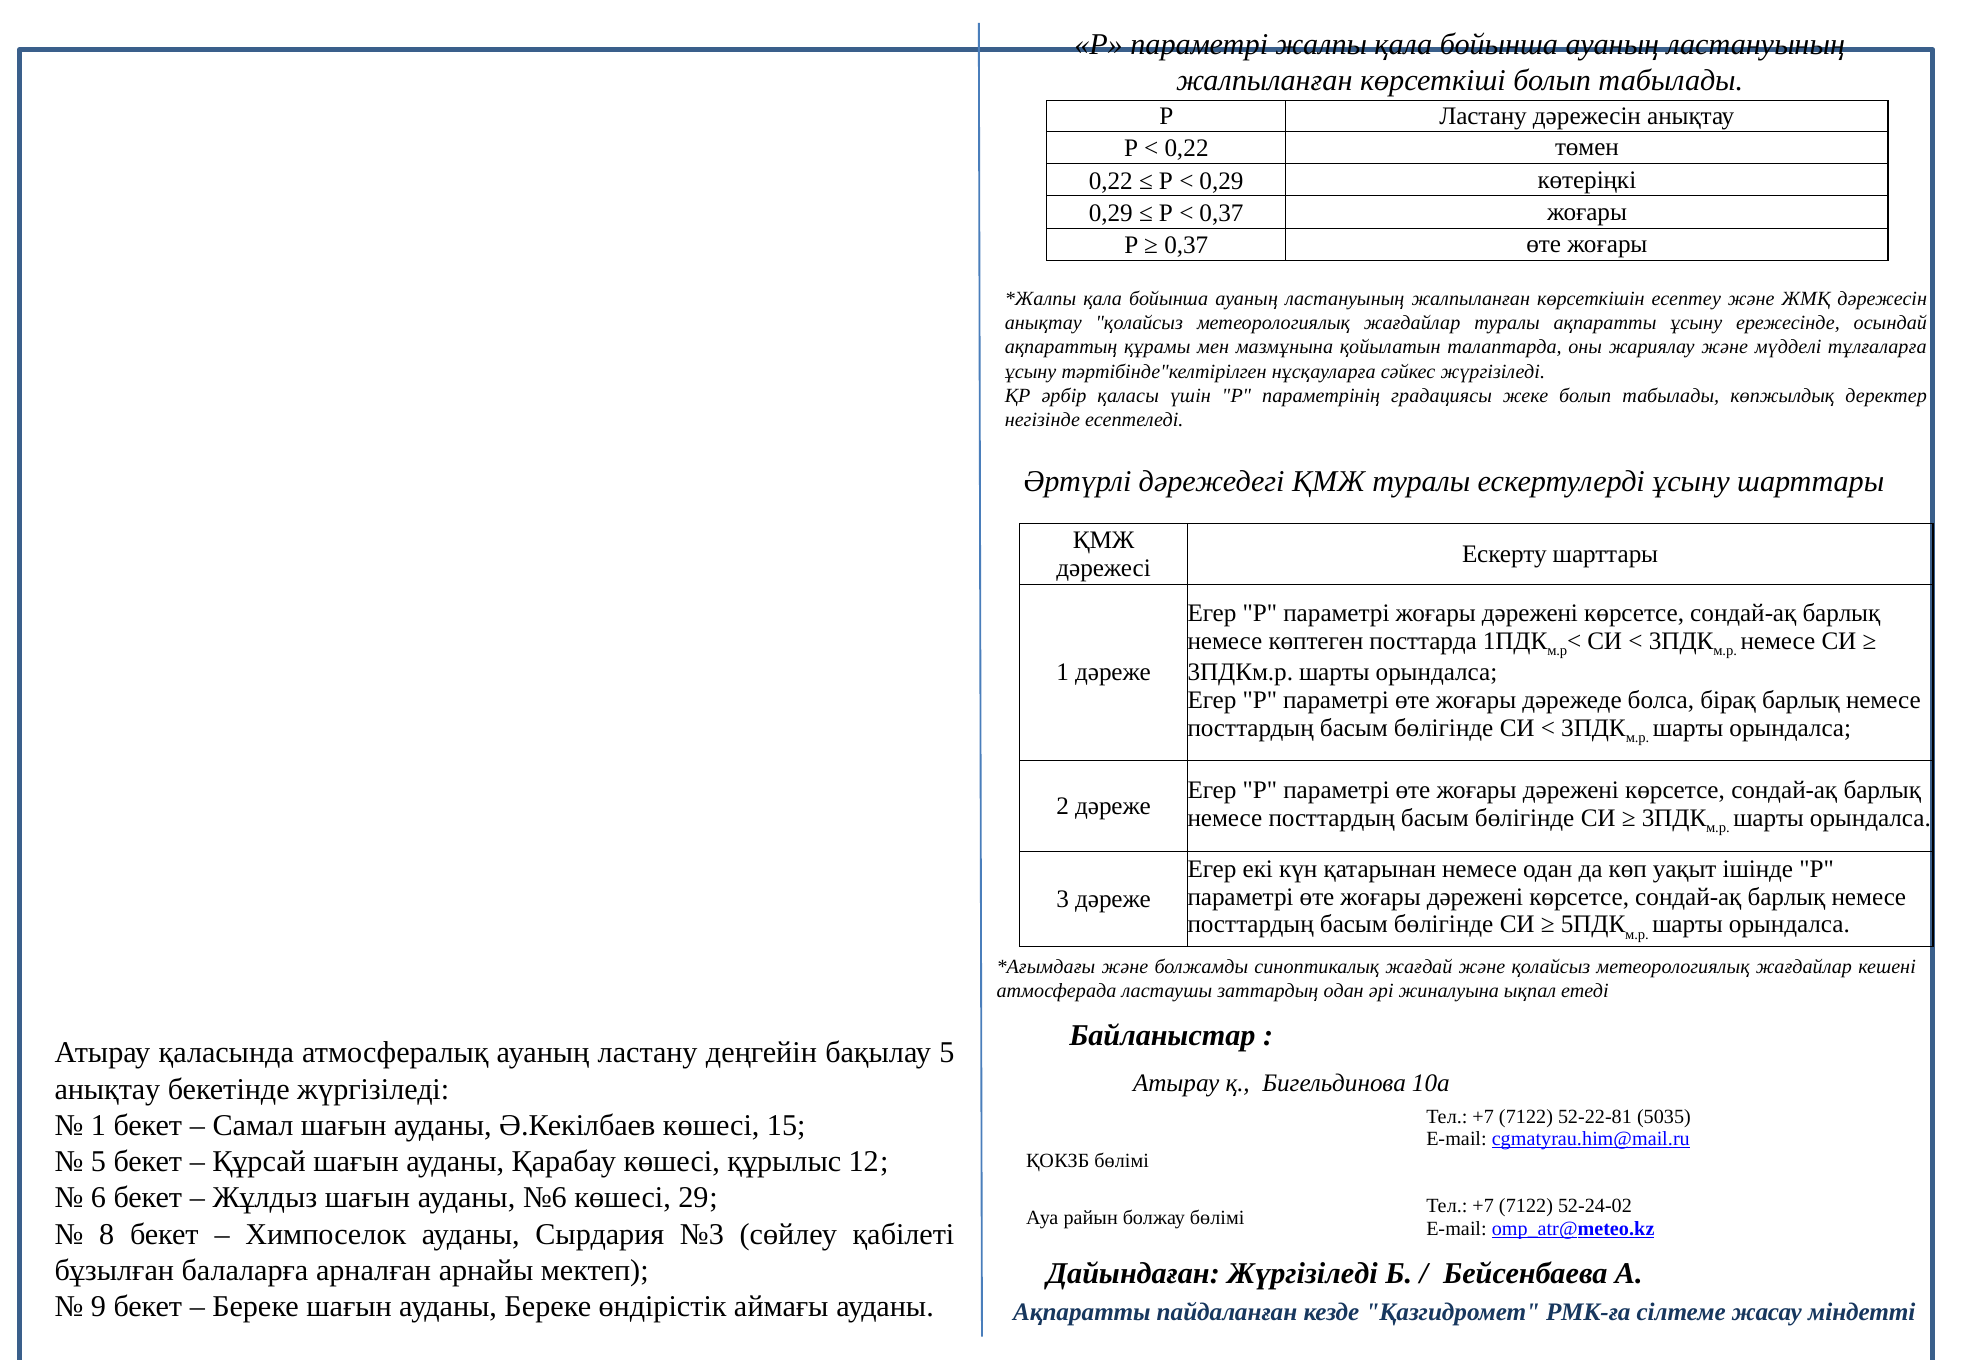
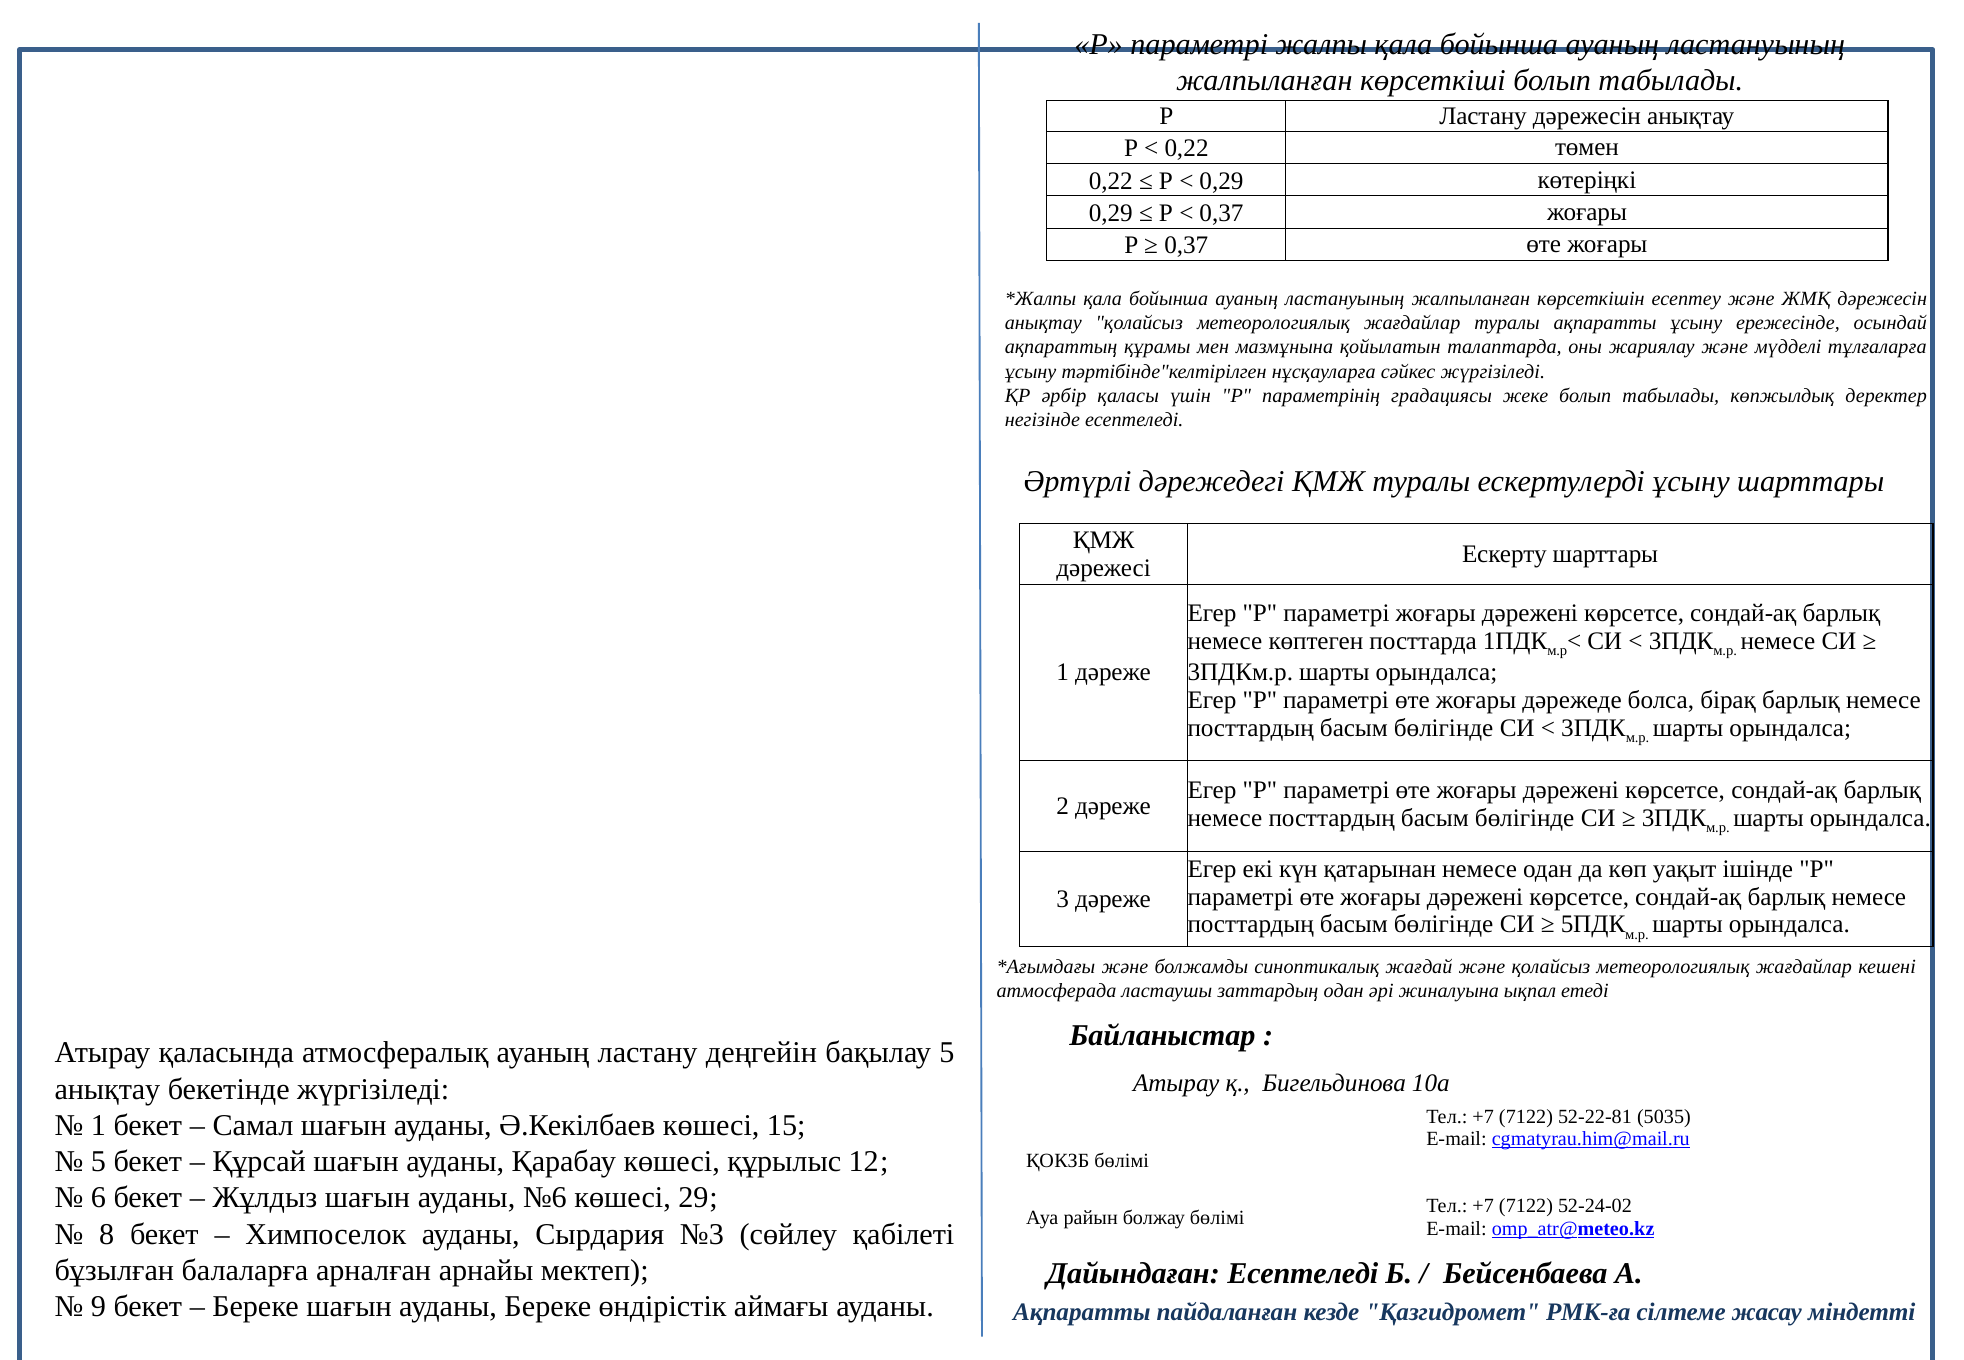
Дайындаған Жүргізіледі: Жүргізіледі -> Есептеледі (1303, 1273)
